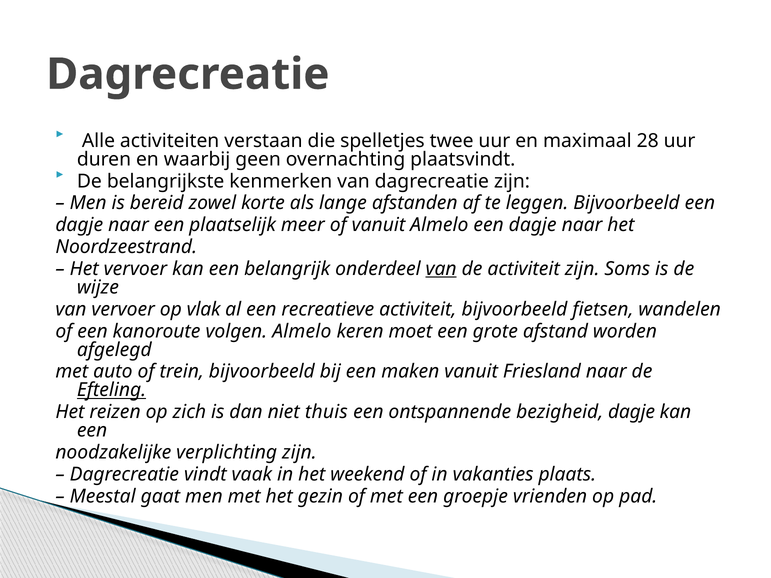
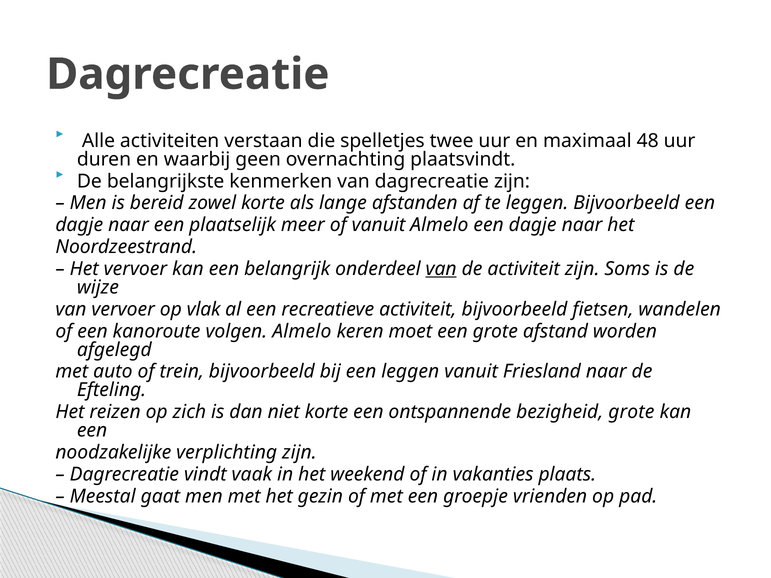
28: 28 -> 48 (648, 141)
een maken: maken -> leggen (410, 372)
Efteling underline: present -> none (112, 390)
niet thuis: thuis -> korte (327, 412)
bezigheid dagje: dagje -> grote (631, 412)
